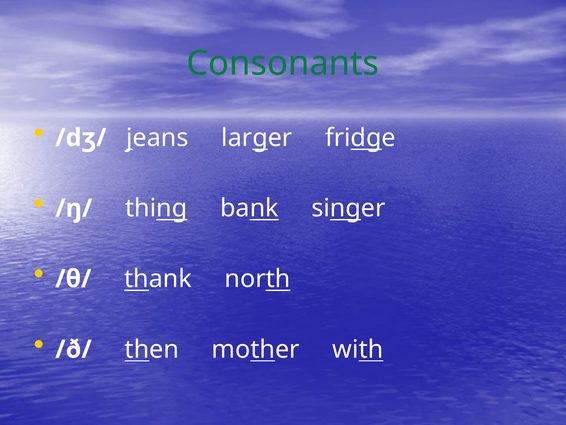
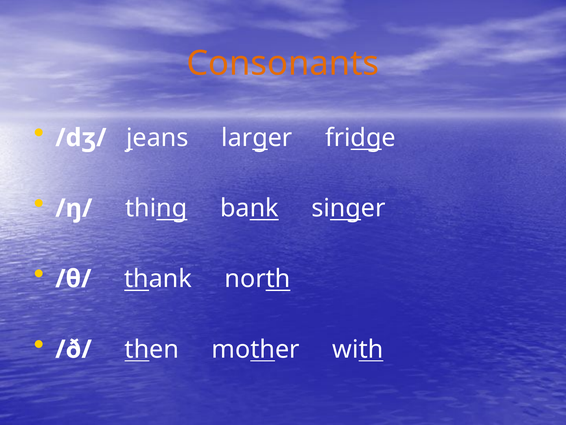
Consonants colour: green -> orange (283, 63)
